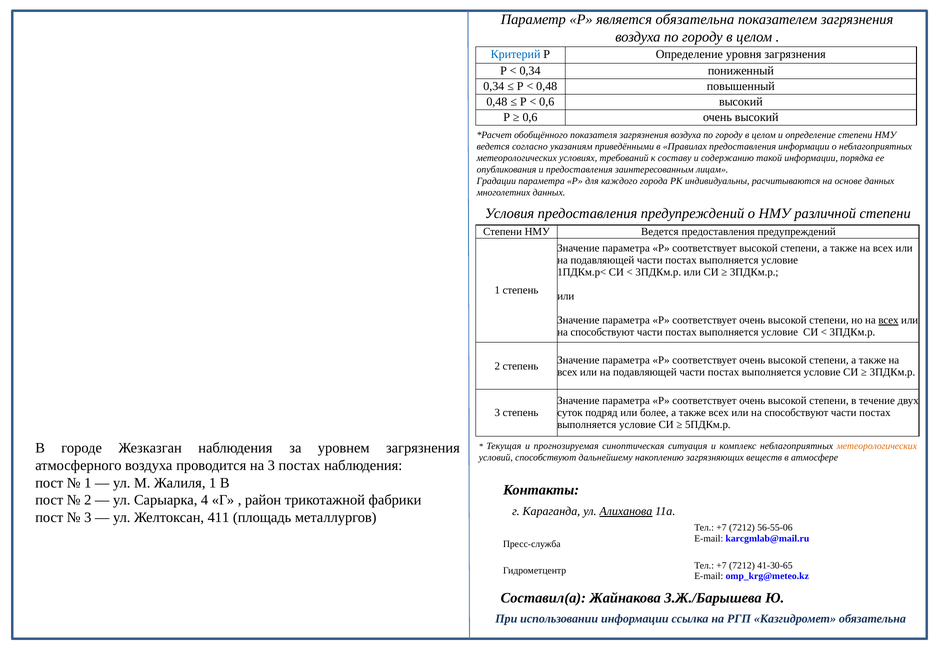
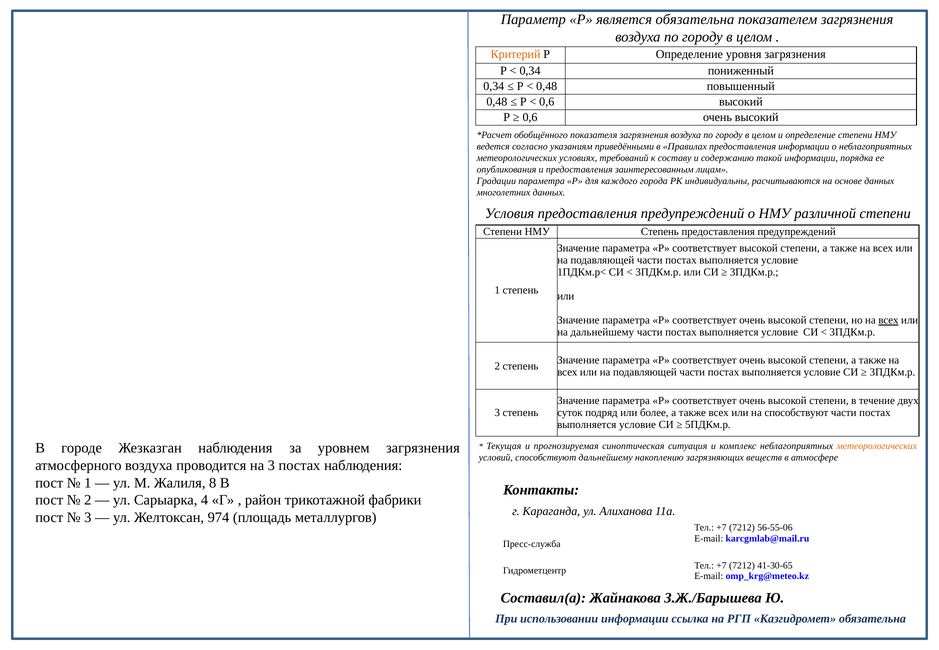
Критерий colour: blue -> orange (516, 54)
Ведется: Ведется -> Степень (660, 232)
способствуют: способствуют -> дальнейшему (602, 332)
Жалиля 1: 1 -> 8 (213, 483)
Алиханова underline: present -> none (626, 511)
411: 411 -> 974 (218, 517)
